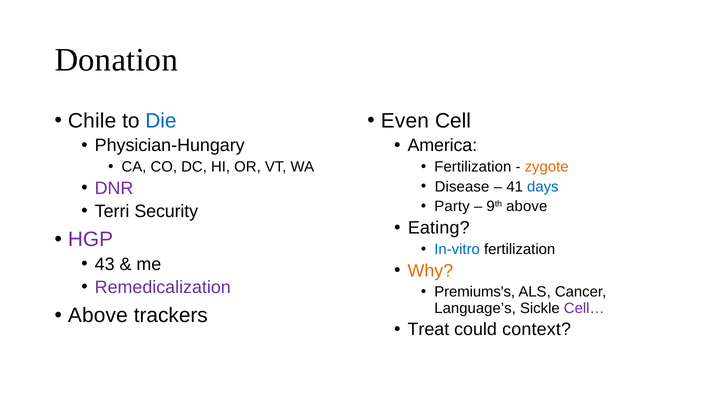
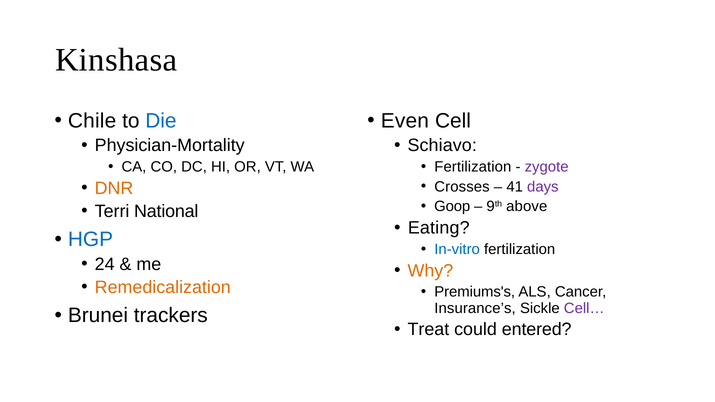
Donation: Donation -> Kinshasa (116, 60)
Physician-Hungary: Physician-Hungary -> Physician-Mortality (170, 146)
America: America -> Schiavo (442, 146)
zygote colour: orange -> purple (547, 167)
Disease: Disease -> Crosses (462, 187)
days colour: blue -> purple (543, 187)
DNR colour: purple -> orange (114, 188)
Party: Party -> Goop (452, 207)
Security: Security -> National (166, 211)
HGP colour: purple -> blue (90, 240)
43: 43 -> 24 (105, 264)
Remedicalization colour: purple -> orange (163, 287)
Language’s: Language’s -> Insurance’s (475, 308)
Above: Above -> Brunei (98, 316)
context: context -> entered (537, 330)
